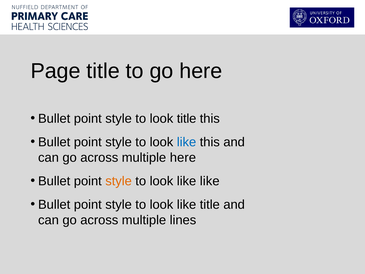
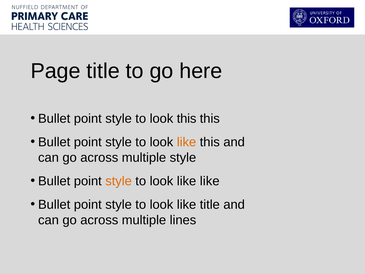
look title: title -> this (187, 119)
like colour: blue -> orange (187, 142)
multiple here: here -> style (183, 158)
